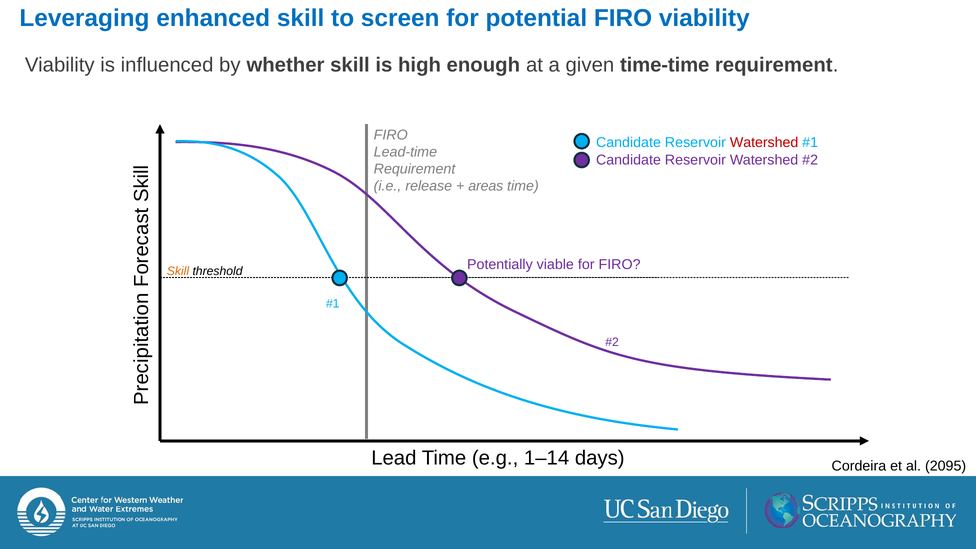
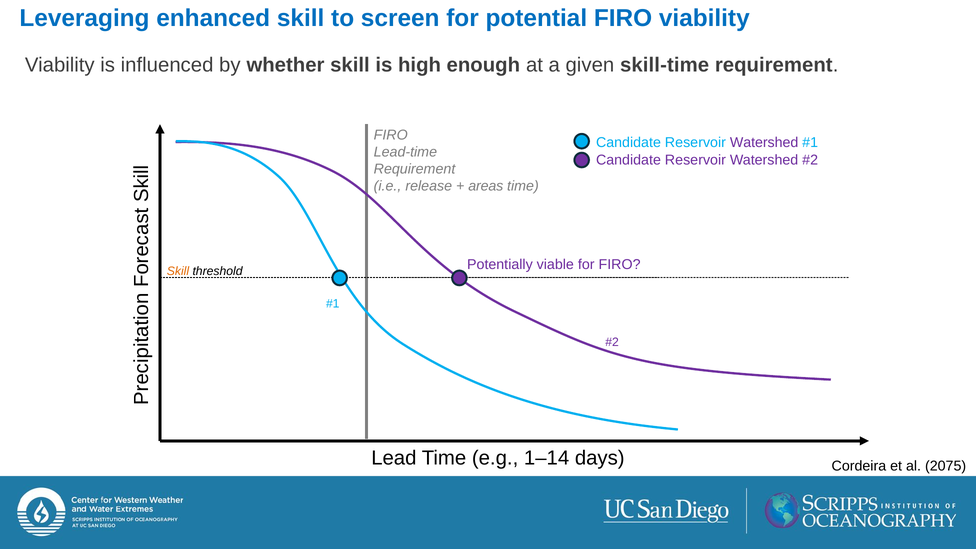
time-time: time-time -> skill-time (665, 65)
Watershed colour: red -> purple (764, 143)
2095: 2095 -> 2075 (946, 466)
